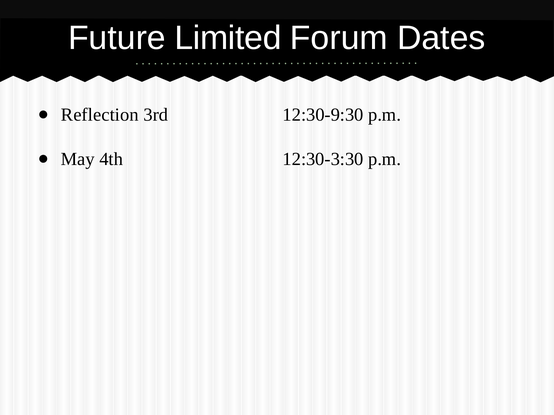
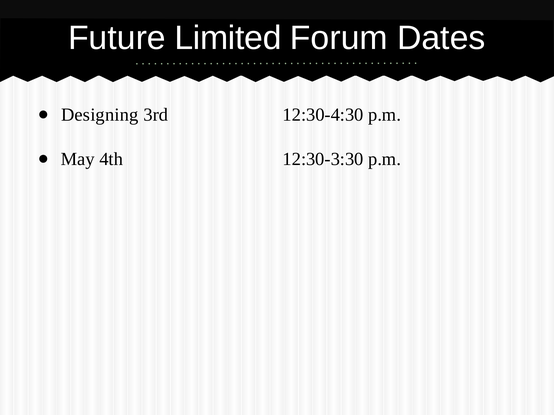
Reflection: Reflection -> Designing (100, 115)
12:30-9:30: 12:30-9:30 -> 12:30-4:30 (323, 115)
